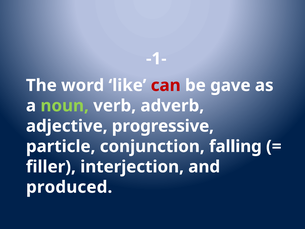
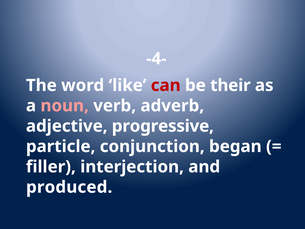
-1-: -1- -> -4- (156, 59)
gave: gave -> their (230, 85)
noun colour: light green -> pink (65, 106)
falling: falling -> began (235, 146)
